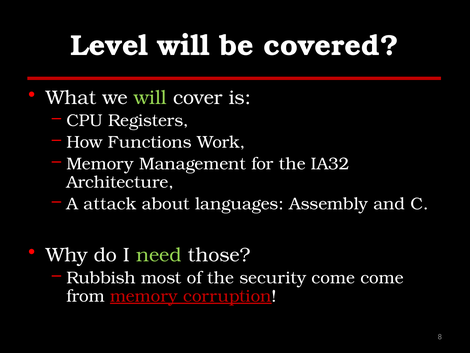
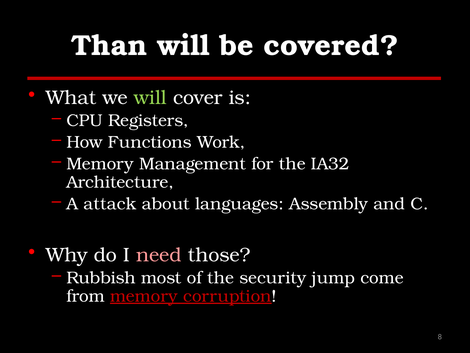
Level: Level -> Than (109, 45)
need colour: light green -> pink (159, 255)
security come: come -> jump (333, 277)
